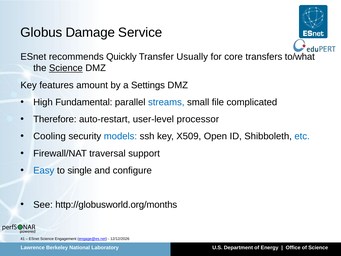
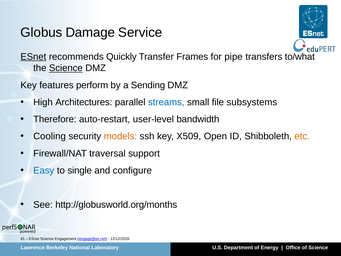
ESnet underline: none -> present (33, 57)
Usually: Usually -> Frames (192, 57)
core: core -> pipe (234, 57)
amount: amount -> perform (92, 85)
Settings: Settings -> Sending (148, 85)
Fundamental: Fundamental -> Architectures (84, 102)
complicated: complicated -> subsystems (252, 102)
processor: processor -> bandwidth (198, 119)
models colour: blue -> orange (120, 136)
etc colour: blue -> orange (302, 136)
